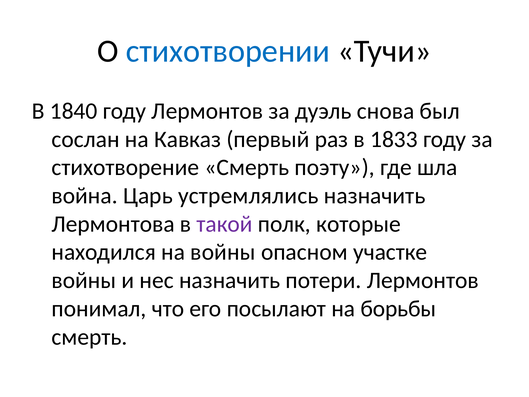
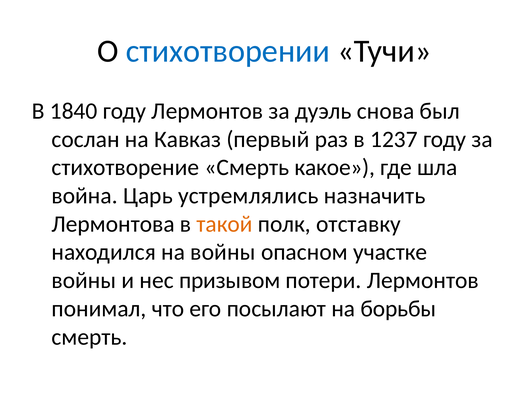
1833: 1833 -> 1237 (394, 139)
поэту: поэту -> какое (335, 167)
такой colour: purple -> orange (225, 224)
которые: которые -> отставку (359, 224)
нес назначить: назначить -> призывом (230, 280)
